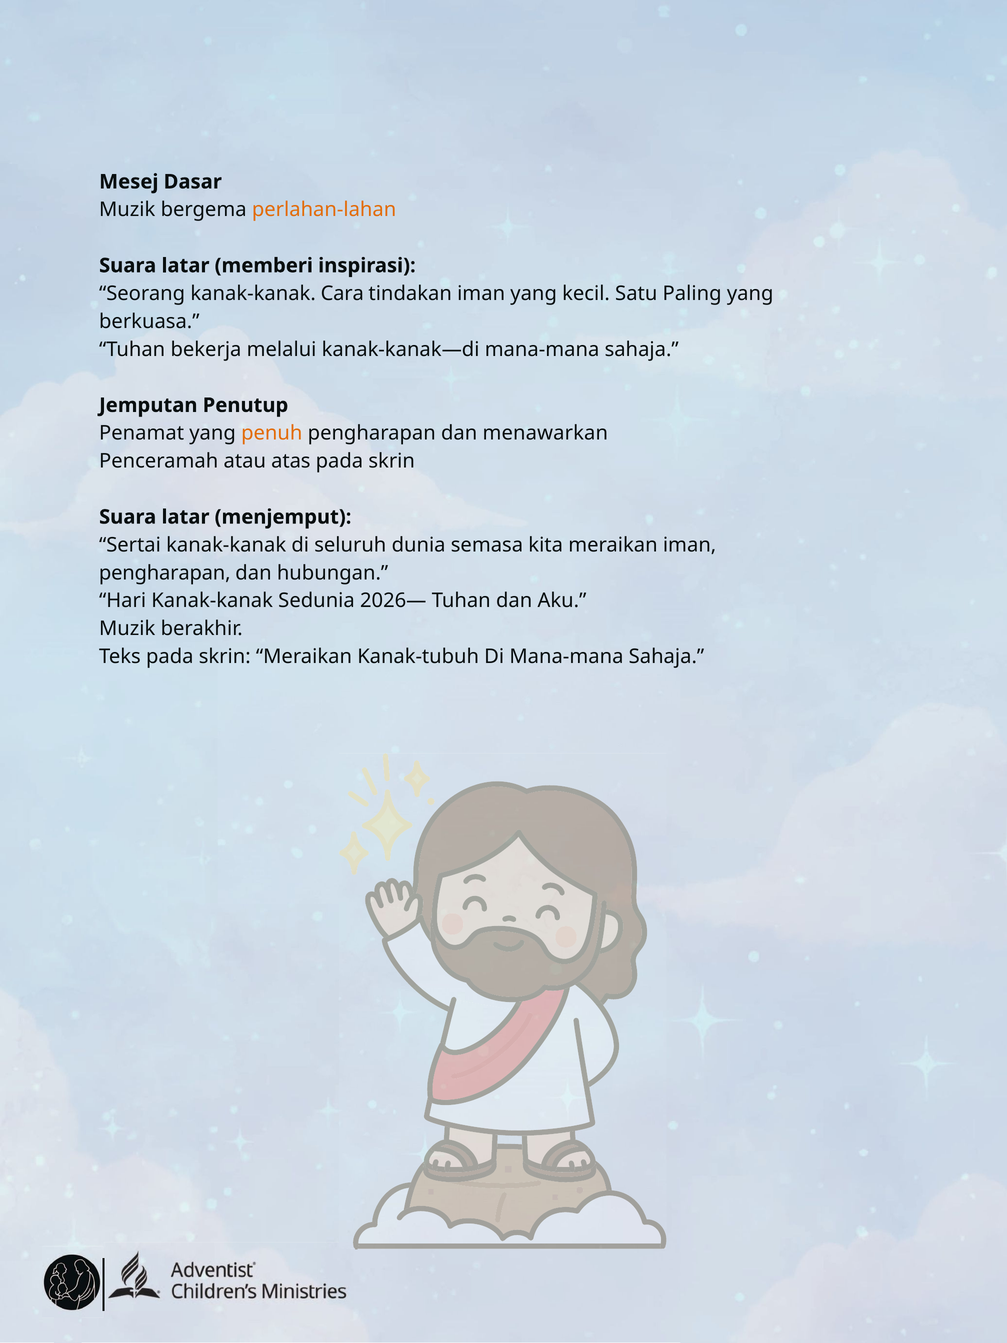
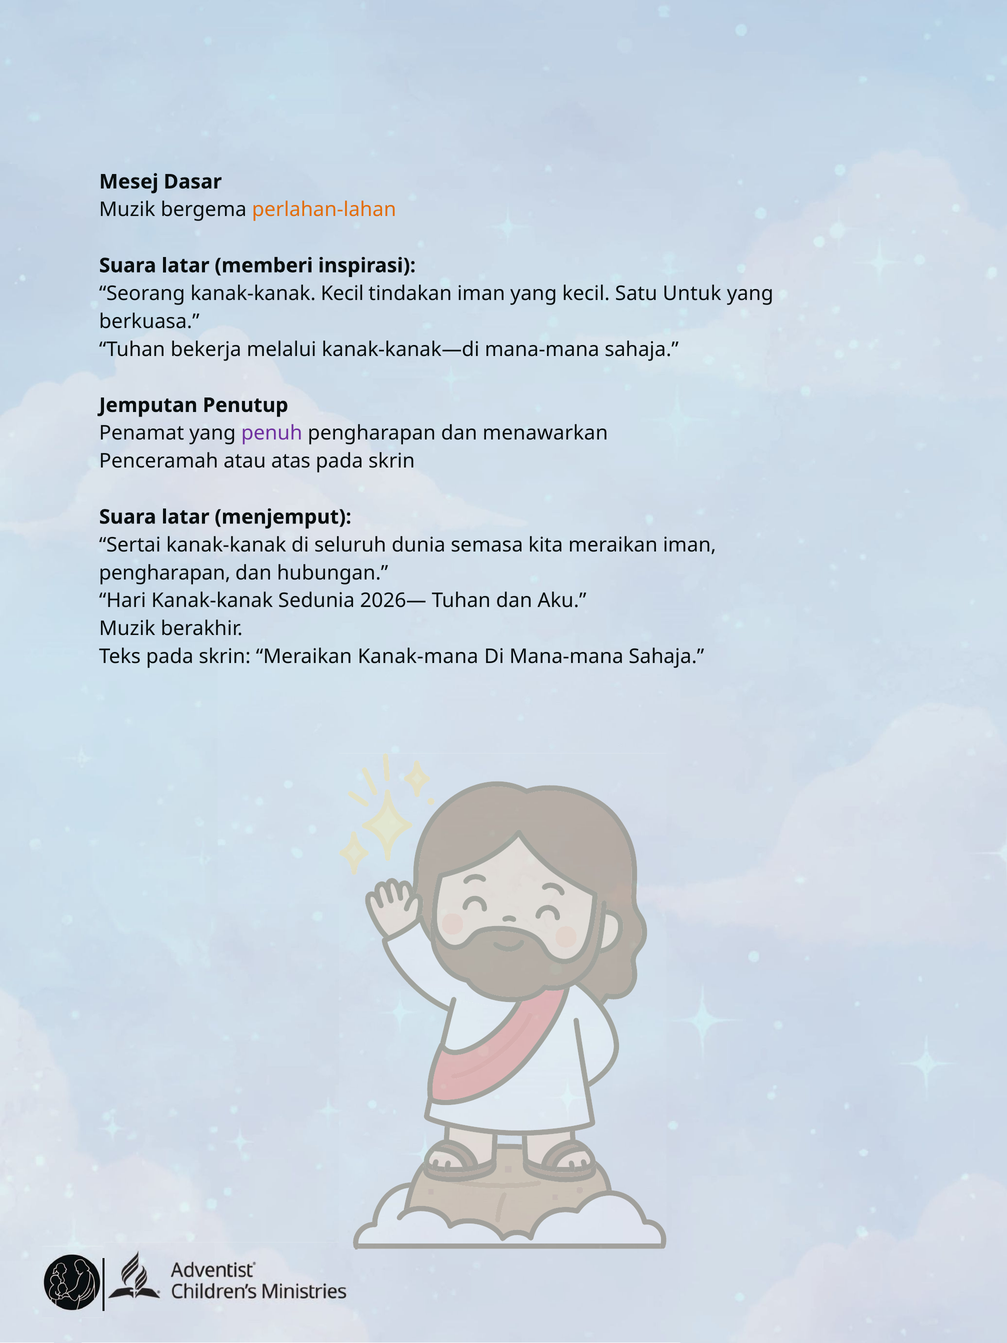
kanak-kanak Cara: Cara -> Kecil (342, 293)
Paling: Paling -> Untuk (692, 293)
penuh colour: orange -> purple (272, 433)
Kanak-tubuh: Kanak-tubuh -> Kanak-mana (418, 657)
